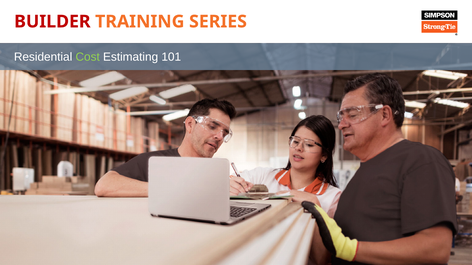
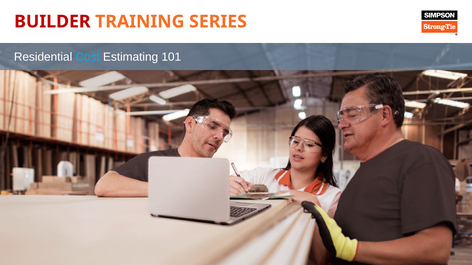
Cost colour: light green -> light blue (88, 57)
